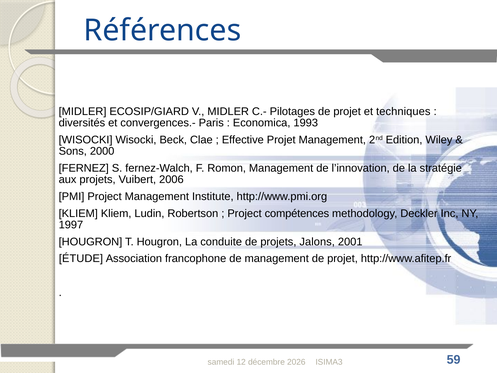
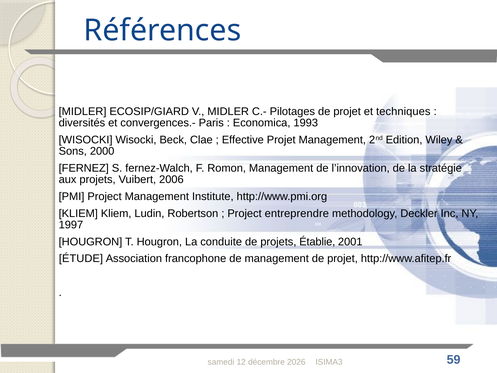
compétences: compétences -> entreprendre (297, 213)
Jalons: Jalons -> Établie (317, 242)
